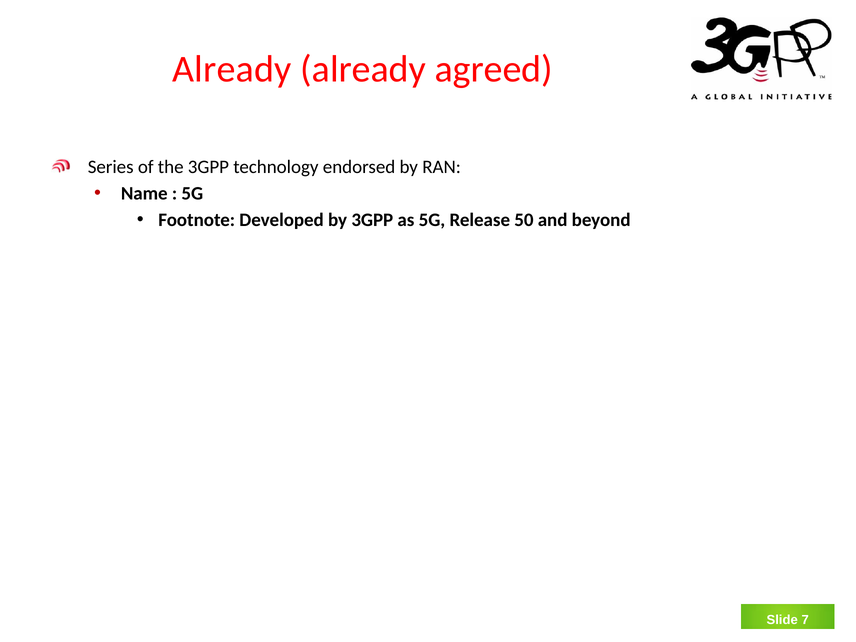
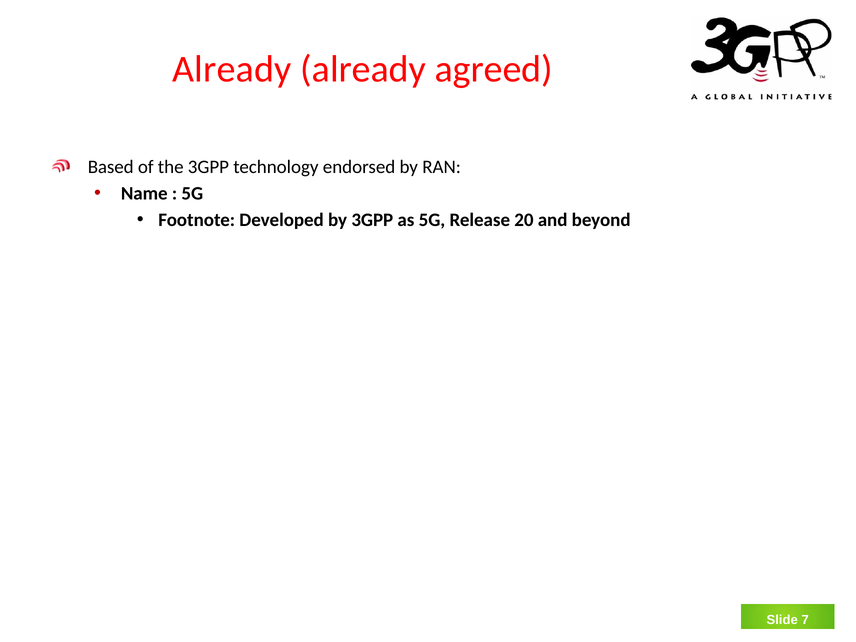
Series: Series -> Based (111, 167)
50: 50 -> 20 (524, 220)
